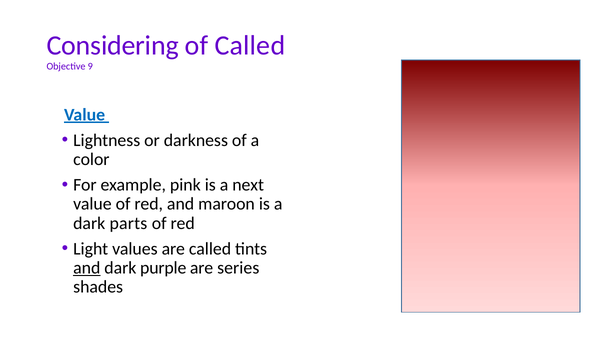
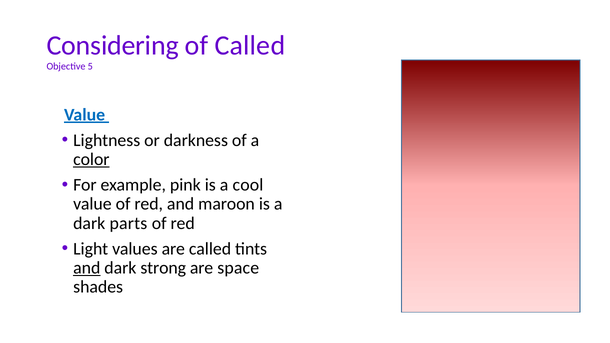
9: 9 -> 5 (90, 66)
color underline: none -> present (91, 159)
next: next -> cool (248, 185)
purple: purple -> strong (163, 268)
series: series -> space (238, 268)
